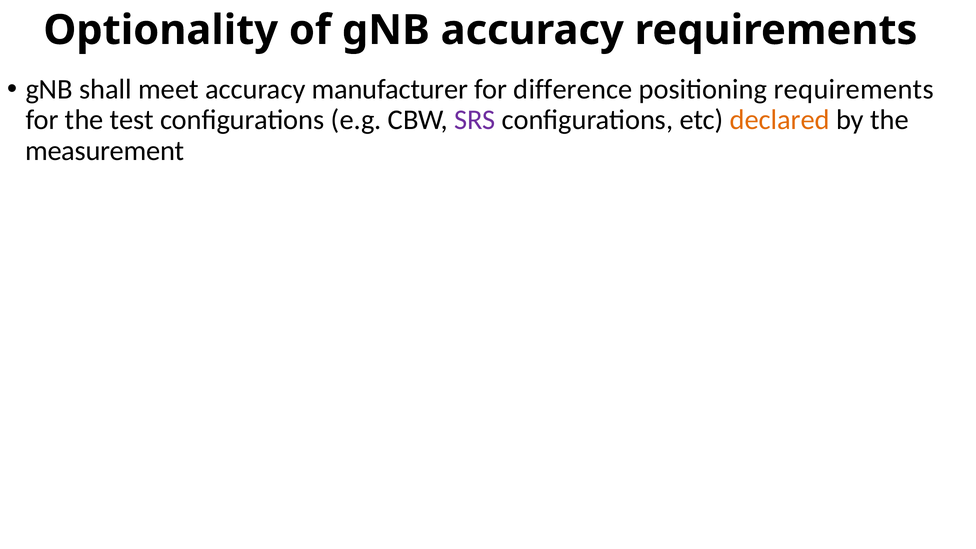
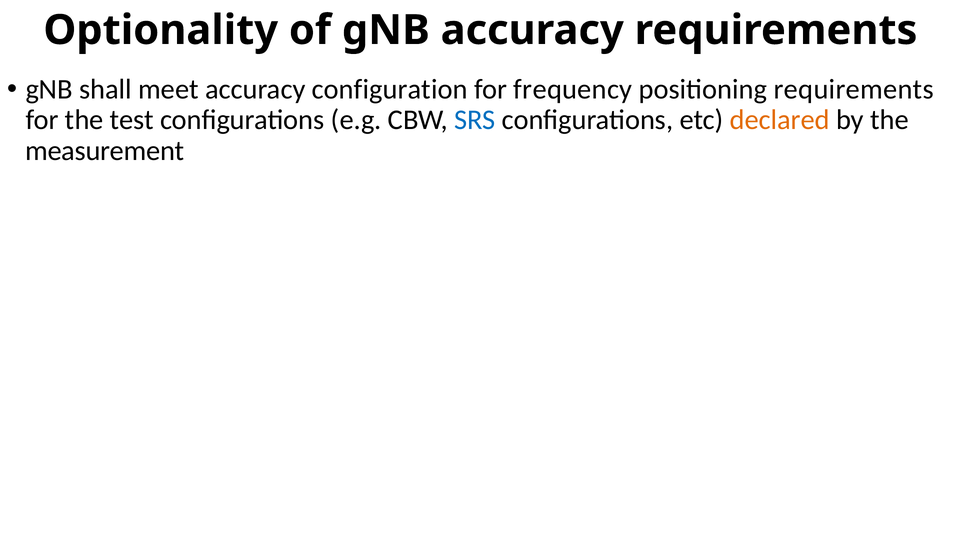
manufacturer: manufacturer -> configuration (390, 89)
difference: difference -> frequency (573, 89)
SRS colour: purple -> blue (475, 120)
